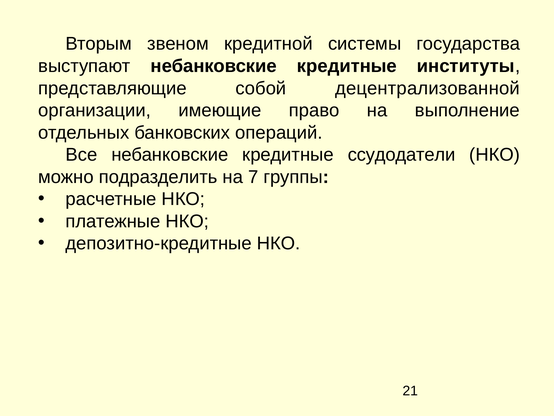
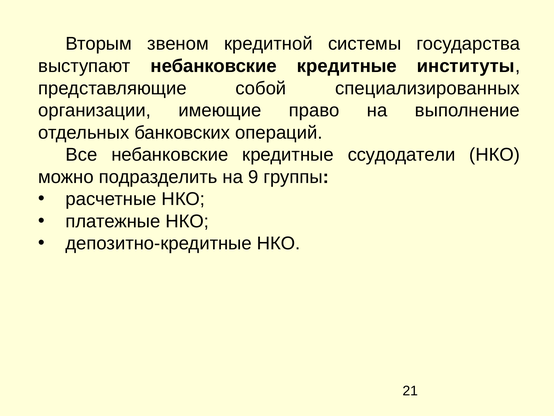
децентрализованной: децентрализованной -> специализированных (427, 88)
7: 7 -> 9 (253, 177)
